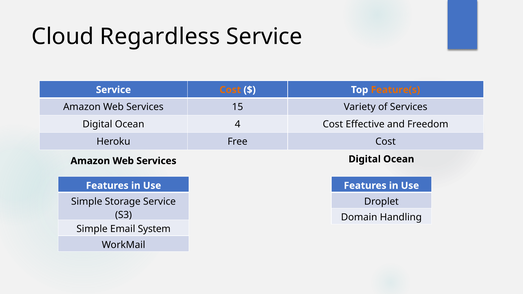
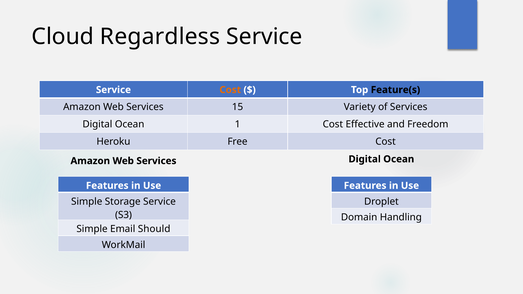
Feature(s colour: orange -> black (395, 90)
4: 4 -> 1 (238, 124)
System: System -> Should (154, 229)
